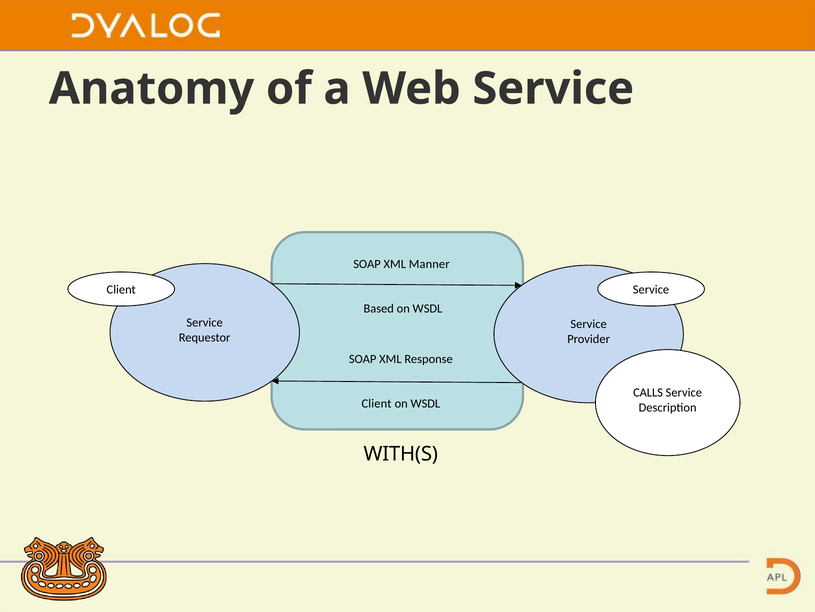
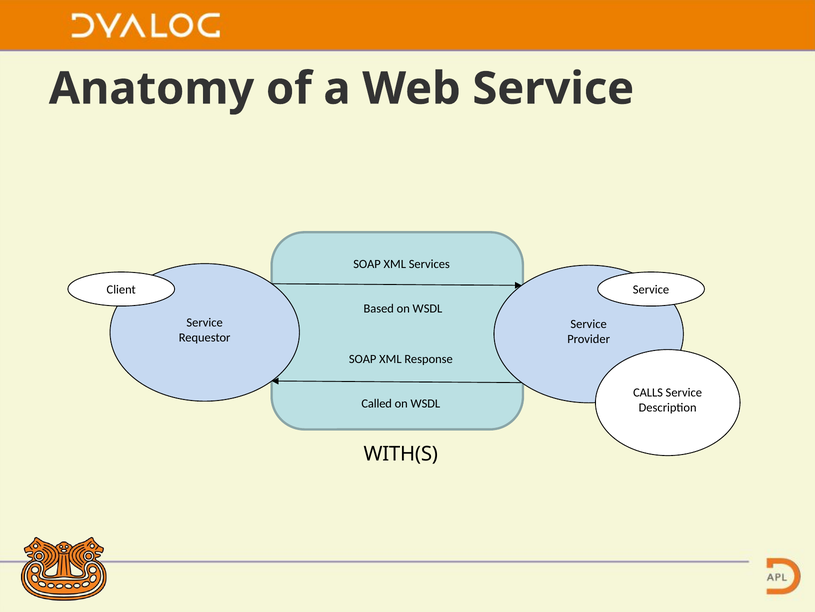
Manner: Manner -> Services (429, 264)
Client: Client -> Called (377, 403)
